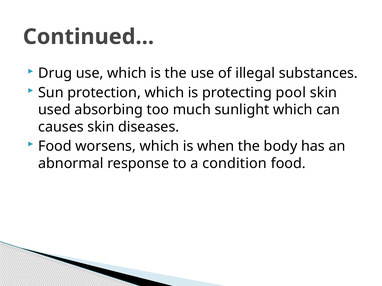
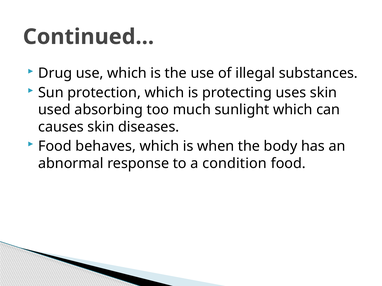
pool: pool -> uses (291, 93)
worsens: worsens -> behaves (106, 146)
